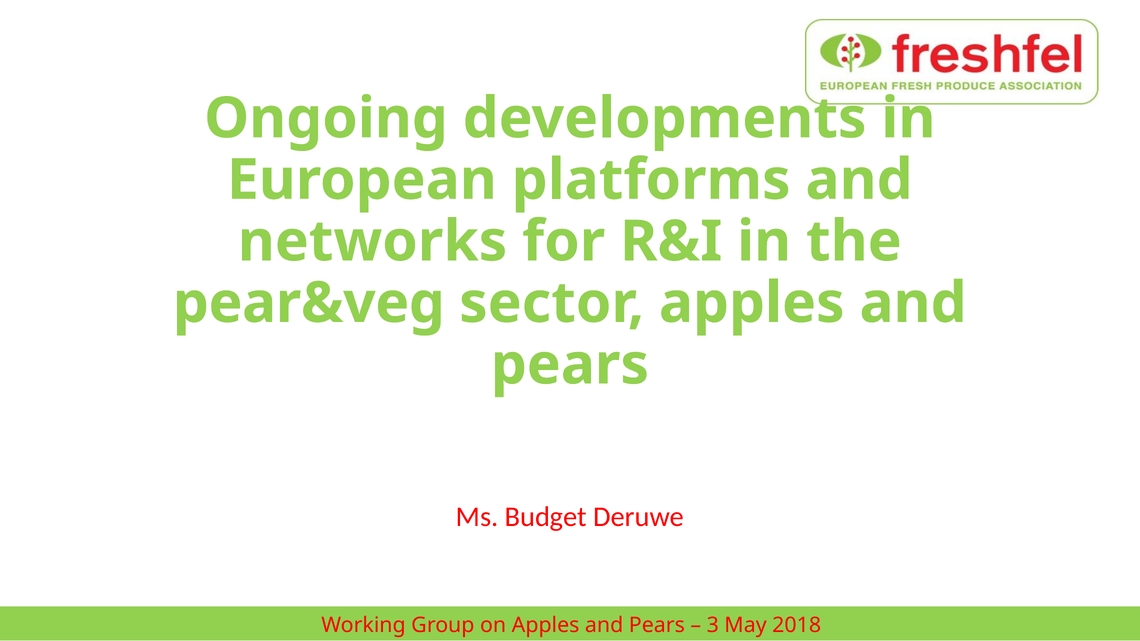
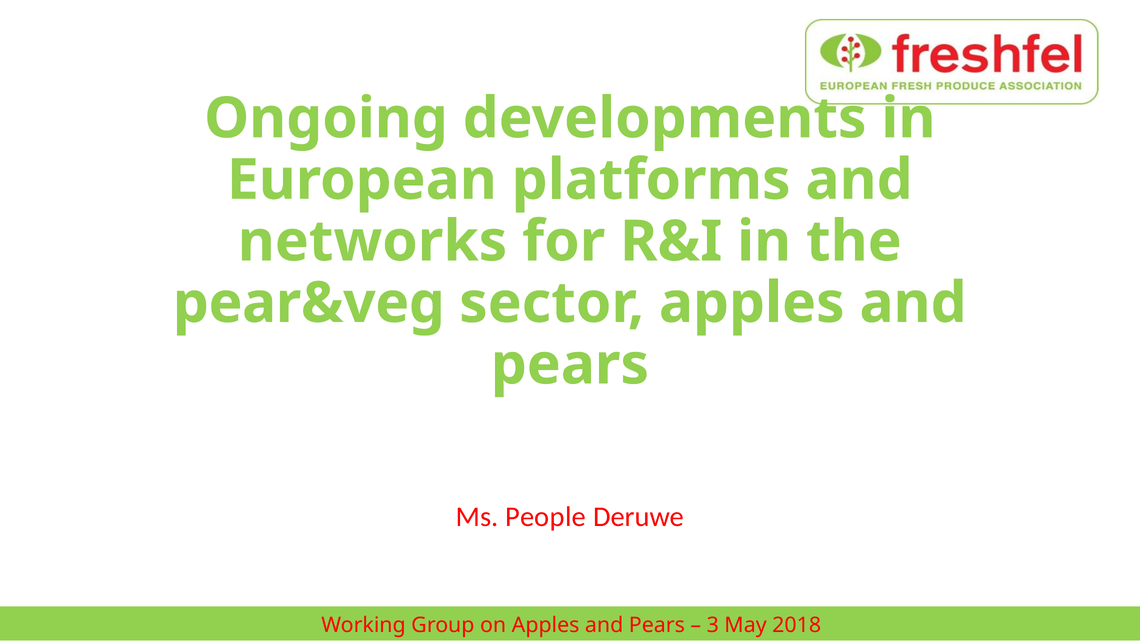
Budget: Budget -> People (546, 517)
